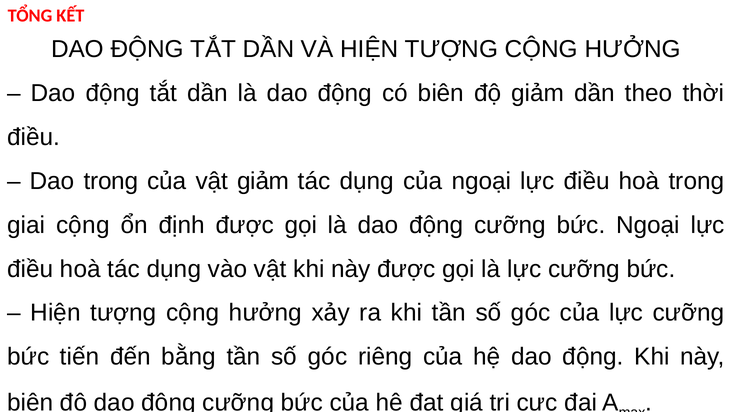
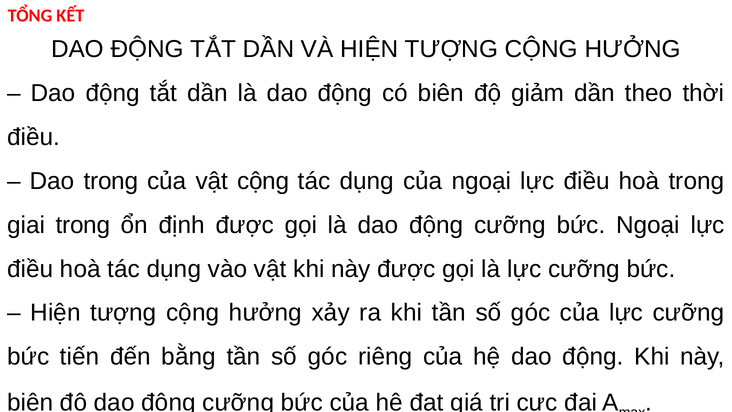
vật giảm: giảm -> cộng (263, 181)
giai cộng: cộng -> trong (83, 225)
